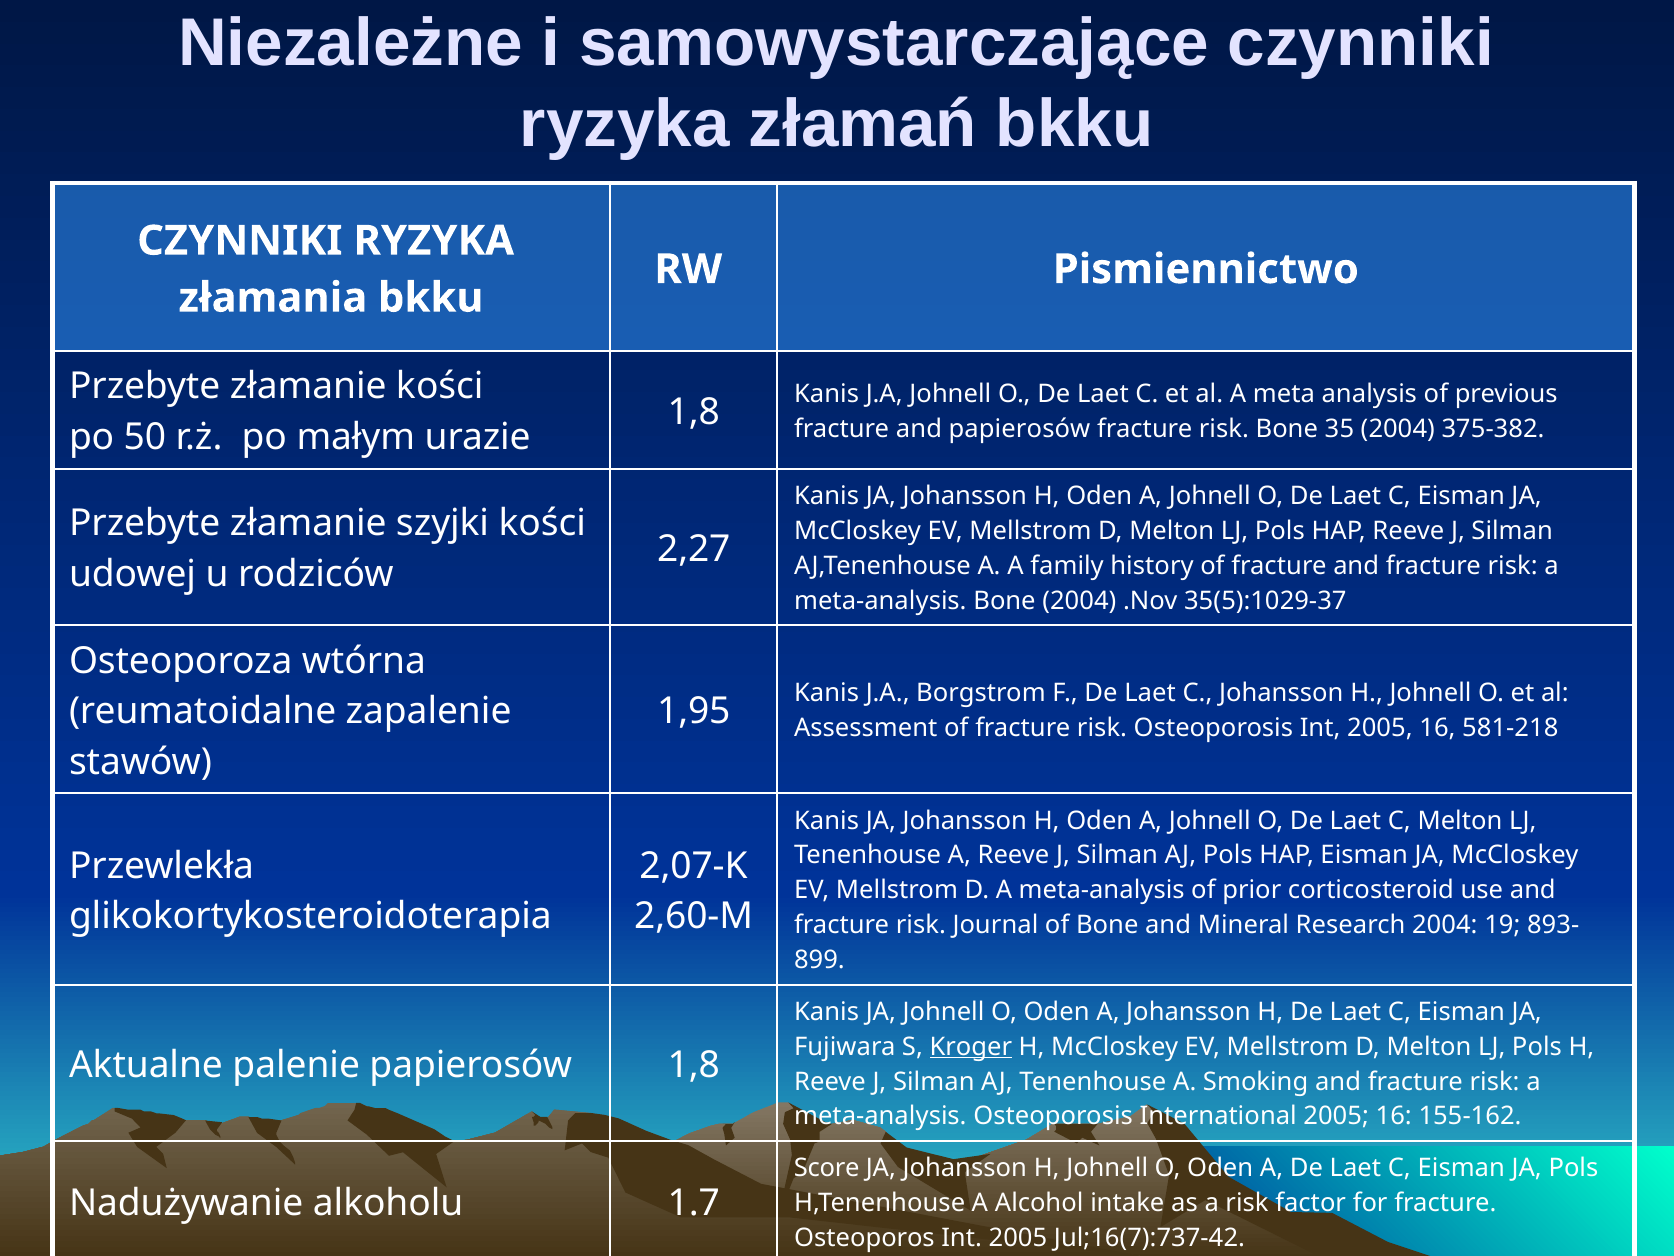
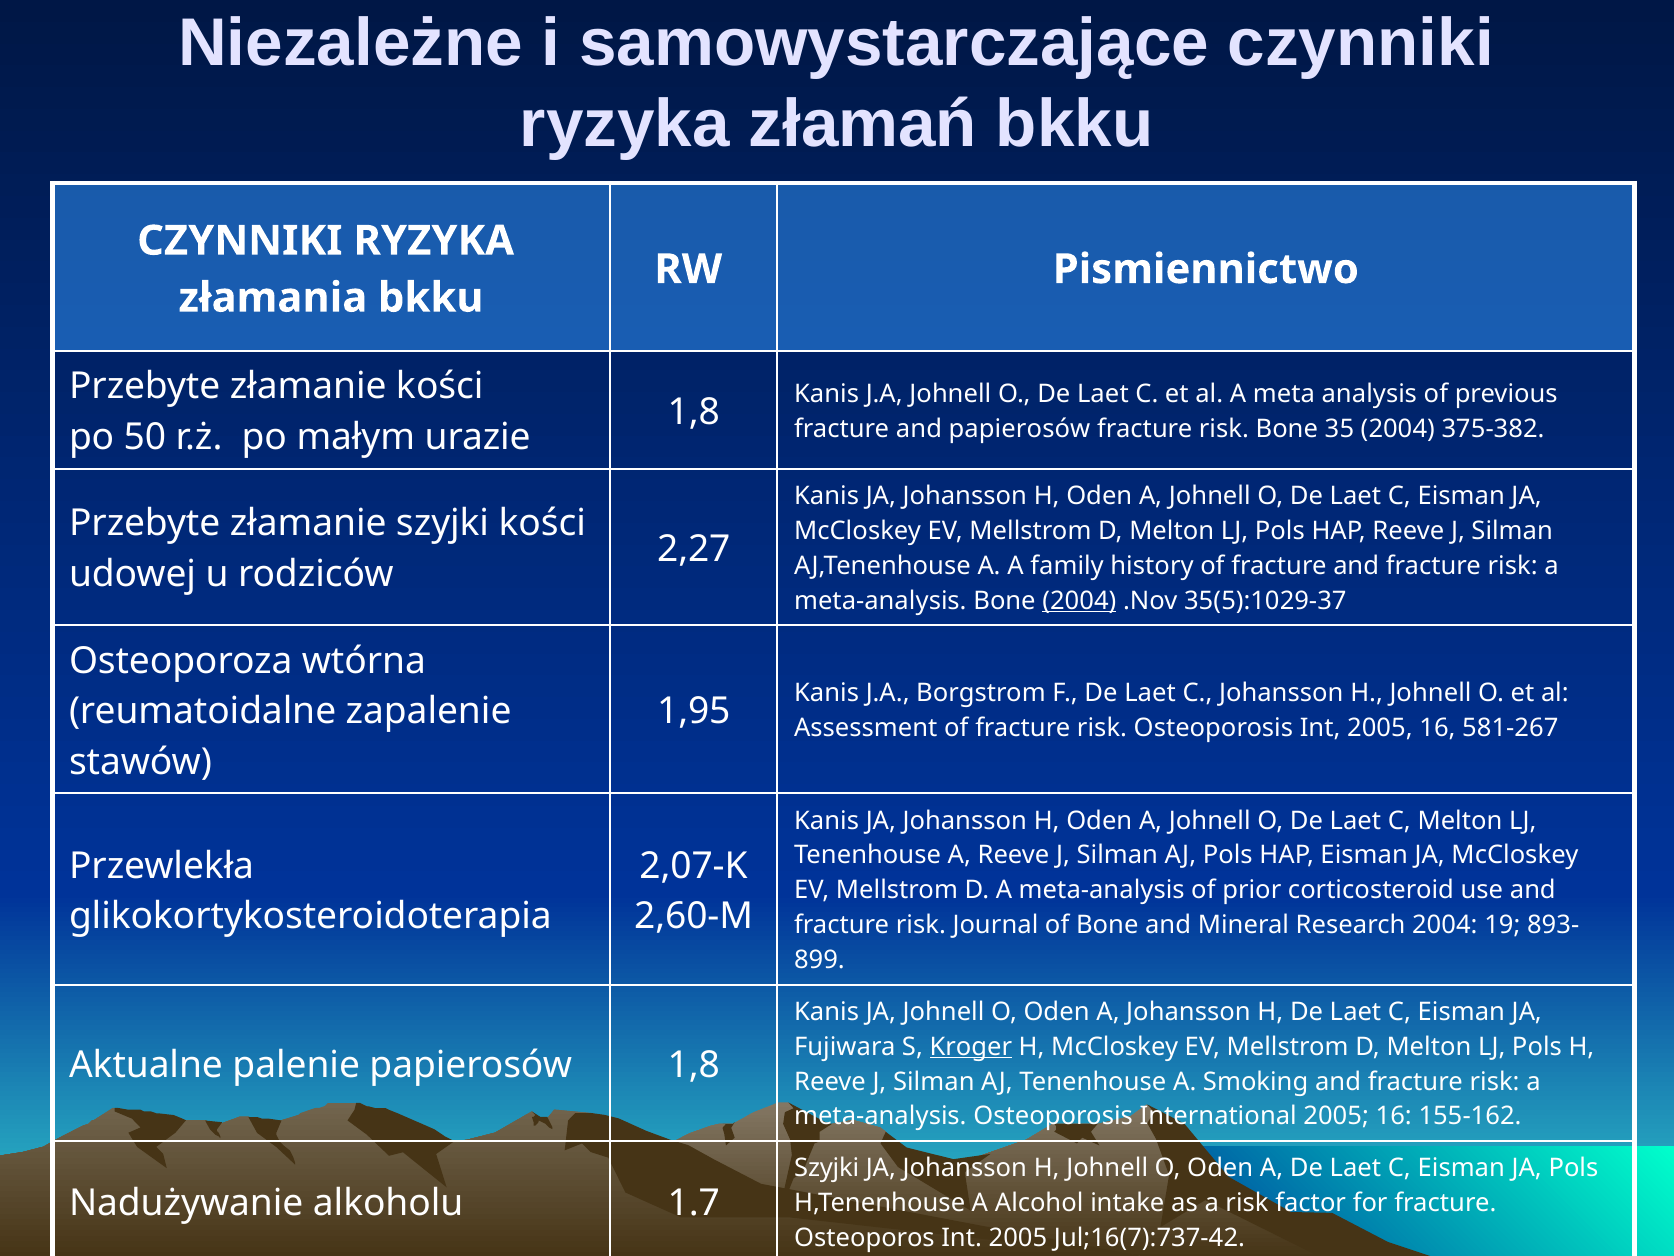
2004 underline: none -> present (1079, 600)
581-218: 581-218 -> 581-267 (1510, 728)
Score: Score -> Szyjki (827, 1168)
